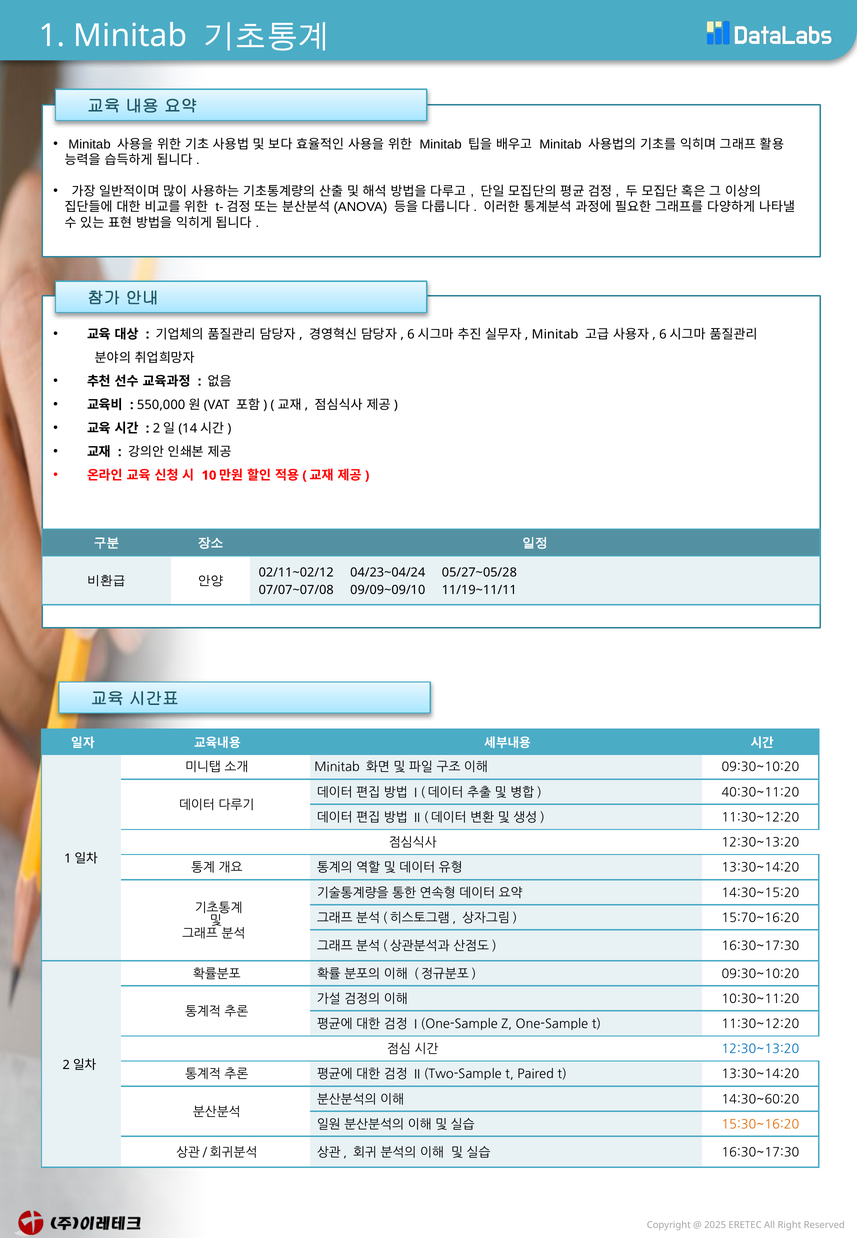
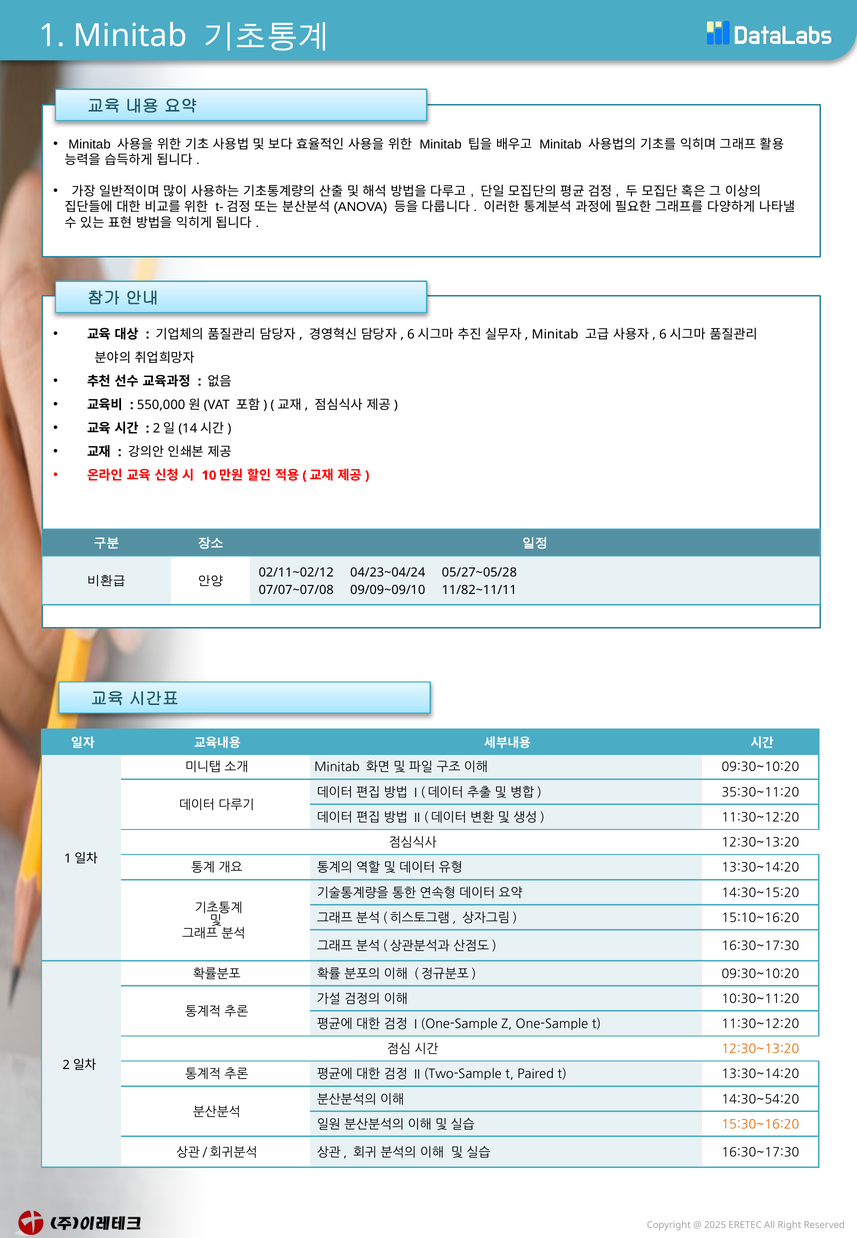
11/19~11/11: 11/19~11/11 -> 11/82~11/11 (479, 590)
40:30~11:20: 40:30~11:20 -> 35:30~11:20 (760, 792)
15:70~16:20: 15:70~16:20 -> 15:10~16:20 (760, 918)
12:30~13:20 colour: blue -> orange (760, 1049)
14:30~60:20: 14:30~60:20 -> 14:30~54:20 (760, 1099)
